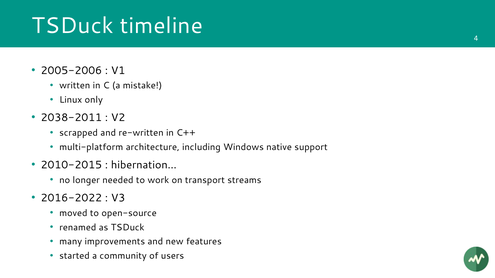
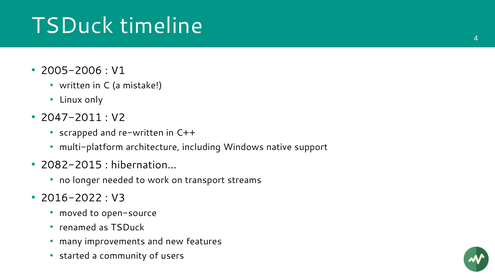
2038-2011: 2038-2011 -> 2047-2011 (71, 118)
2010-2015: 2010-2015 -> 2082-2015 (71, 165)
